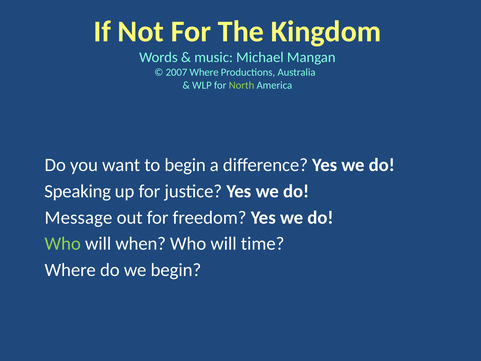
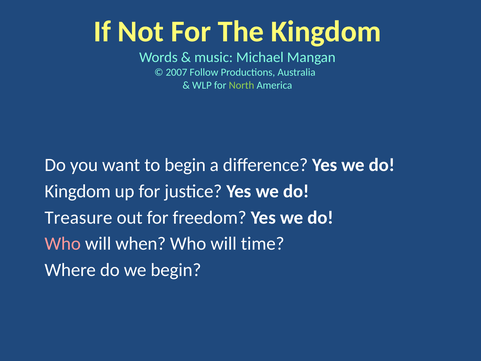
2007 Where: Where -> Follow (204, 72)
Speaking: Speaking -> Kingdom (78, 191)
Message: Message -> Treasure (78, 217)
Who colour: light green -> pink (63, 244)
